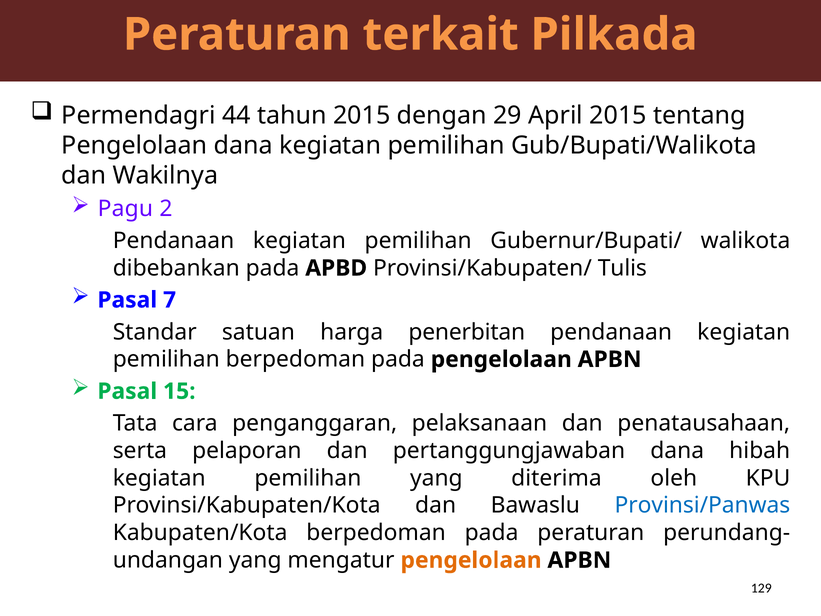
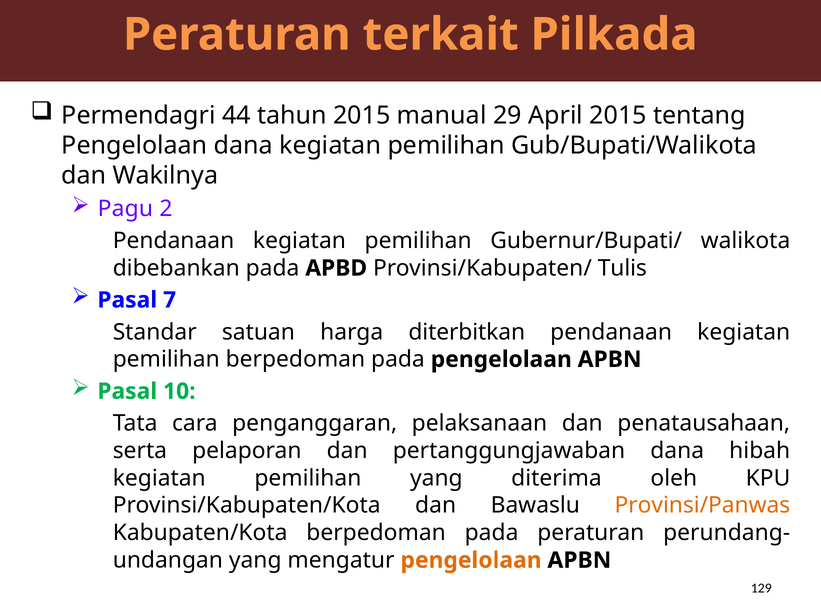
dengan: dengan -> manual (442, 115)
penerbitan: penerbitan -> diterbitkan (467, 332)
15: 15 -> 10 (179, 391)
Provinsi/Panwas colour: blue -> orange (702, 505)
